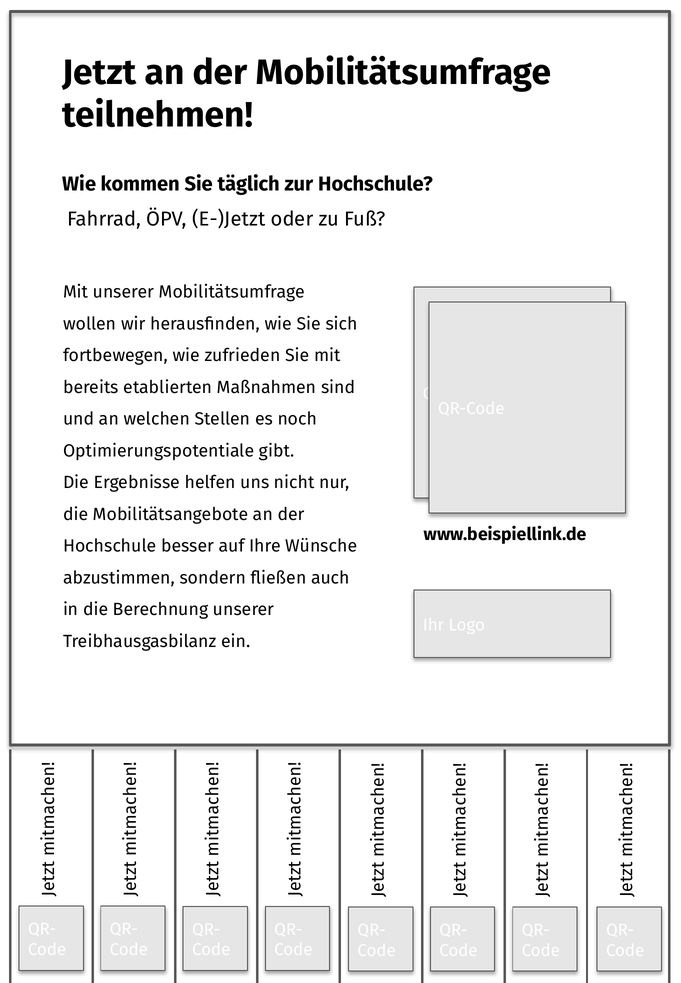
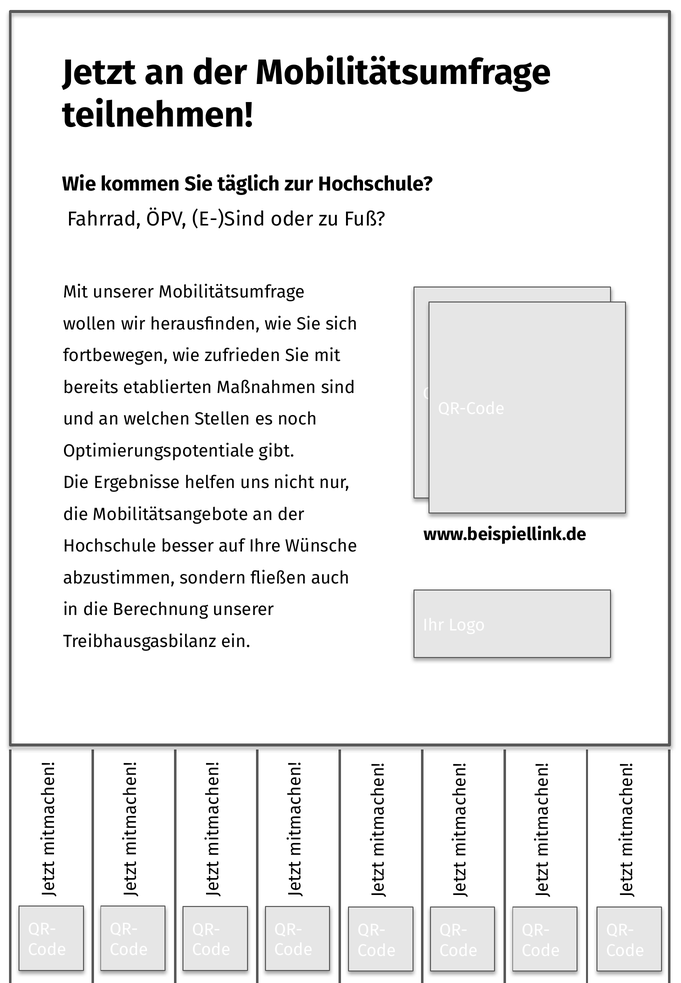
E-)Jetzt: E-)Jetzt -> E-)Sind (229, 219)
